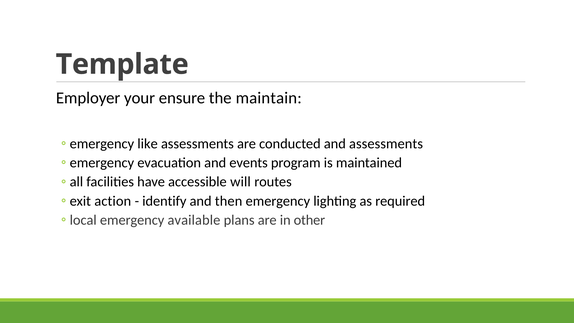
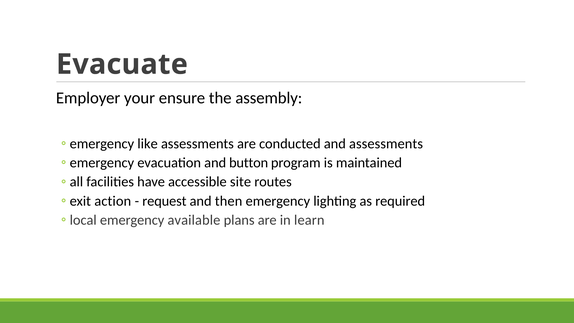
Template: Template -> Evacuate (122, 64)
maintain: maintain -> assembly (269, 98)
events: events -> button (249, 163)
will: will -> site (241, 182)
identify: identify -> request (164, 201)
other: other -> learn (309, 220)
